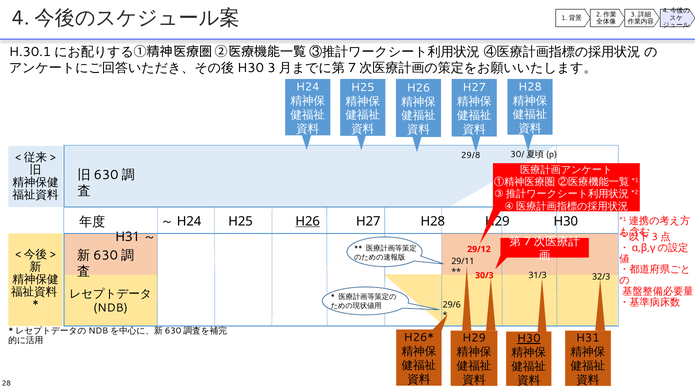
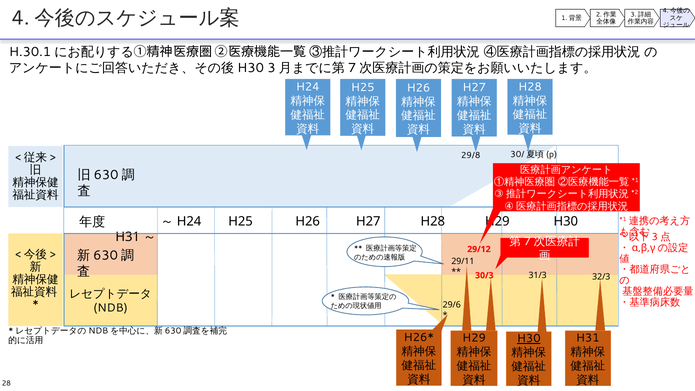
H26 underline: present -> none (308, 221)
